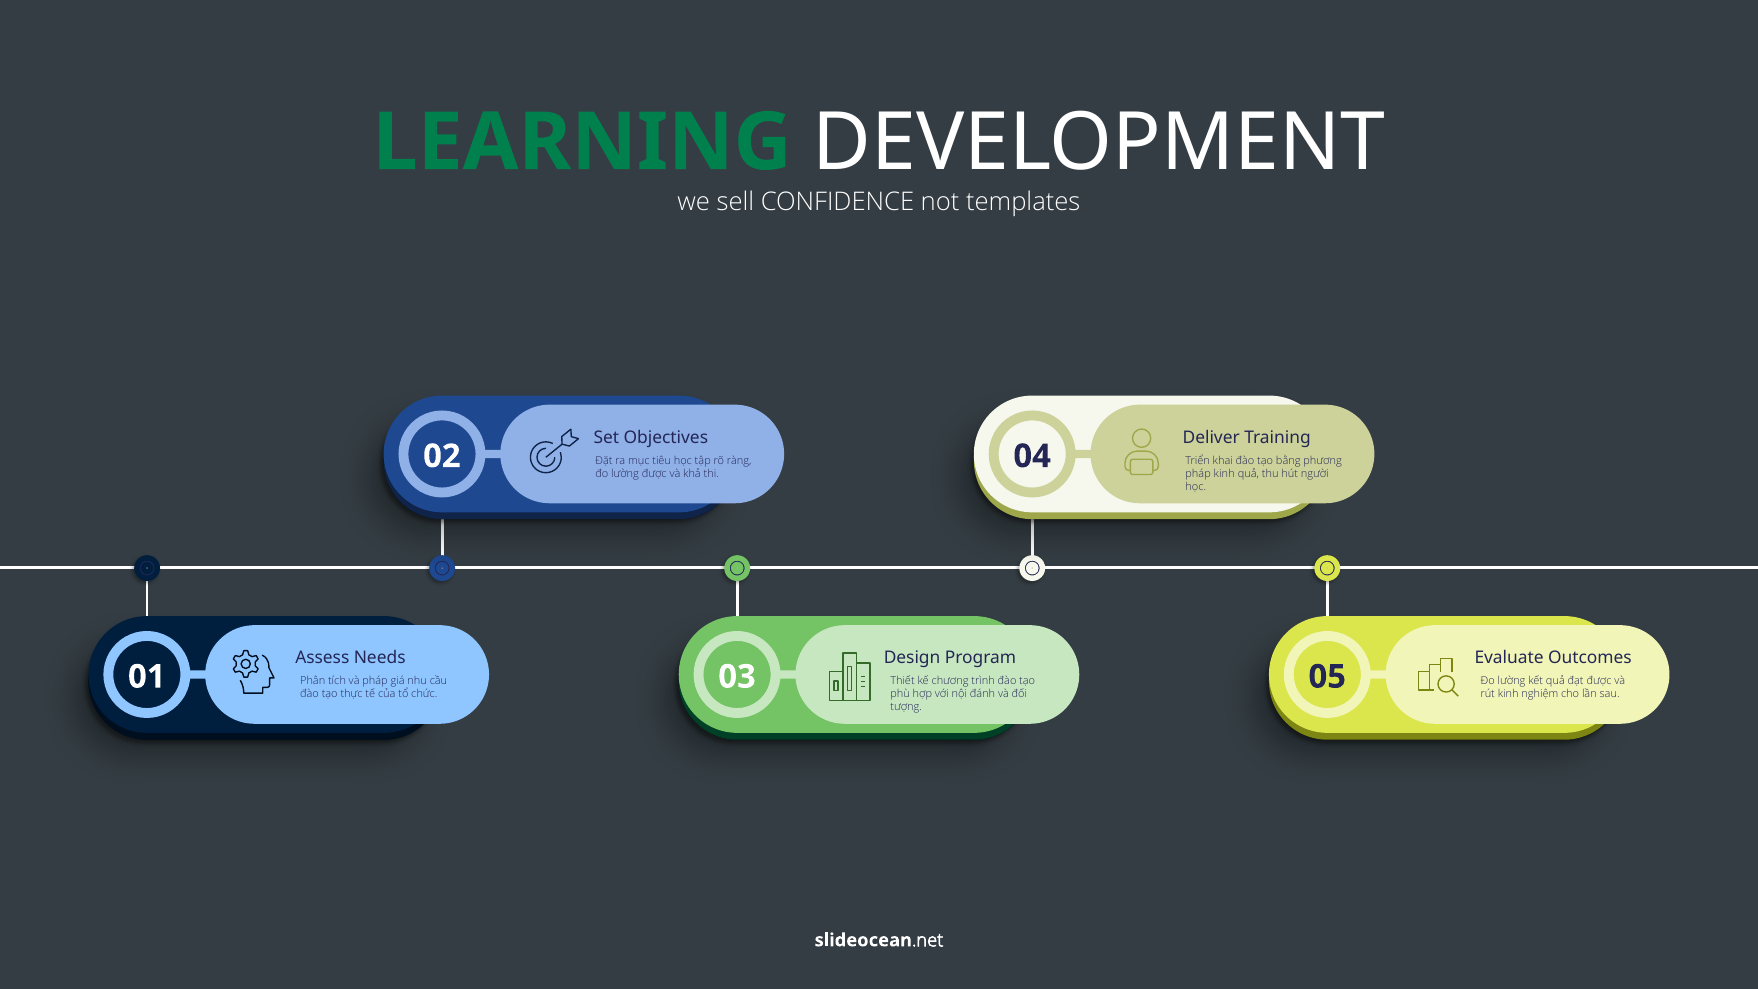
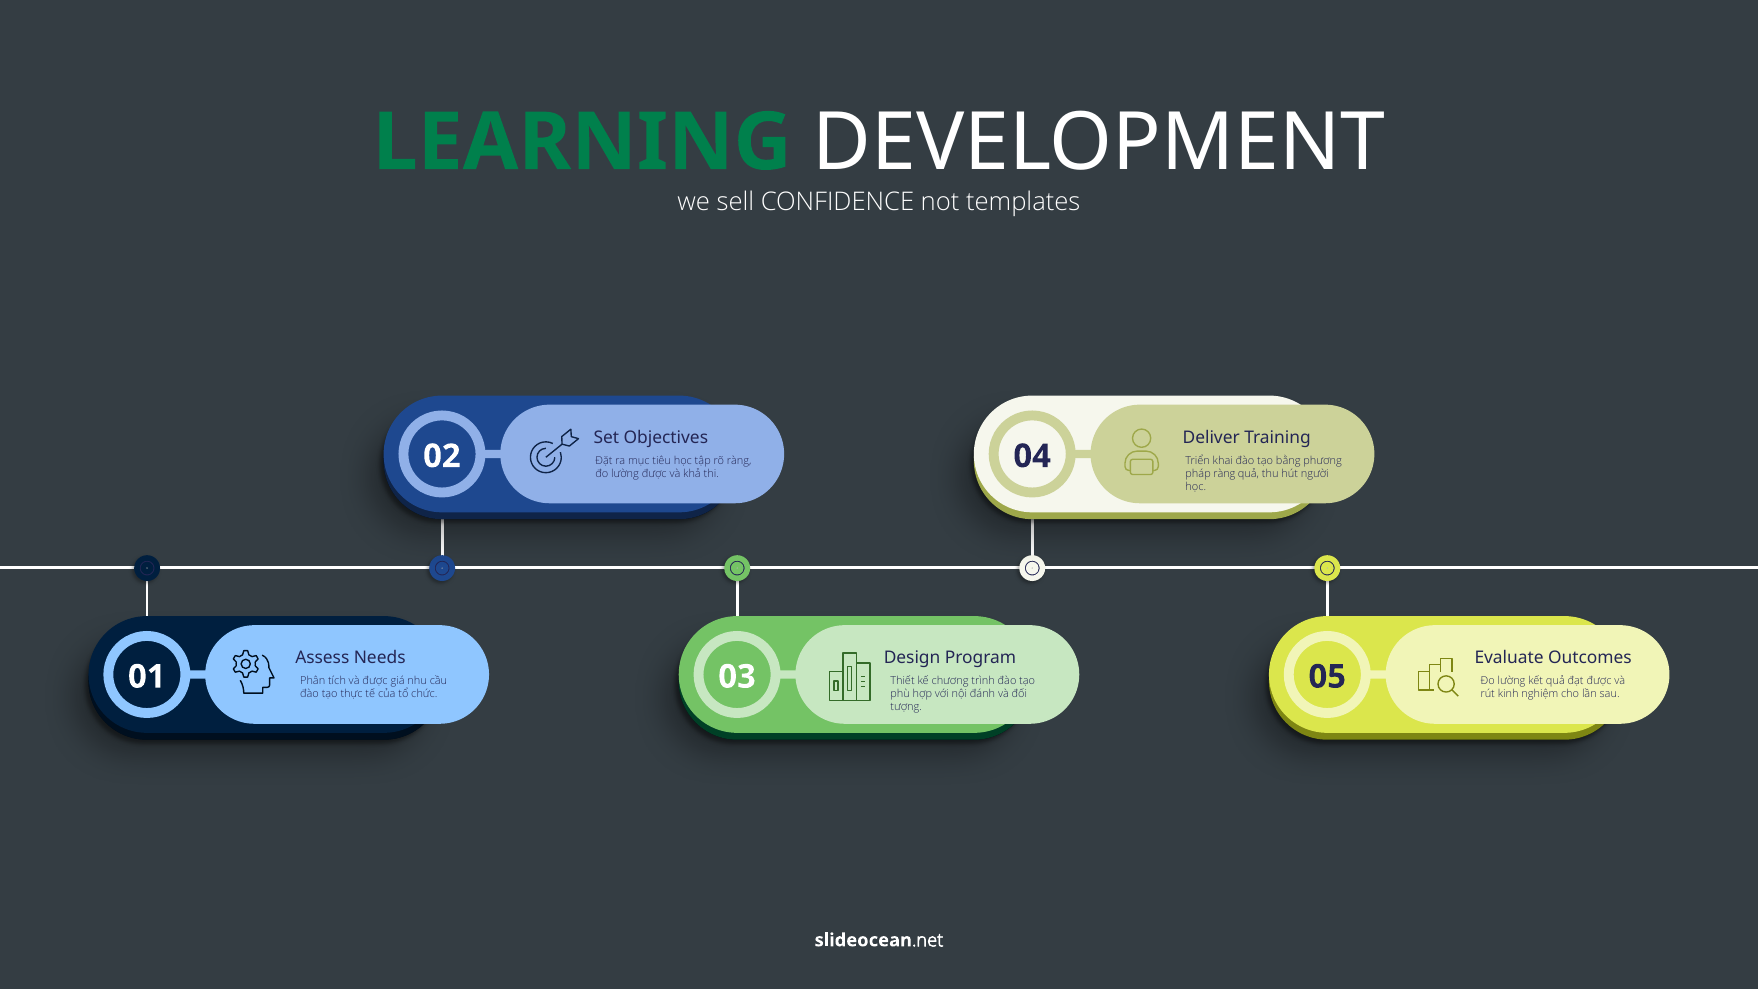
pháp kinh: kinh -> ràng (1224, 474)
và pháp: pháp -> được (375, 681)
